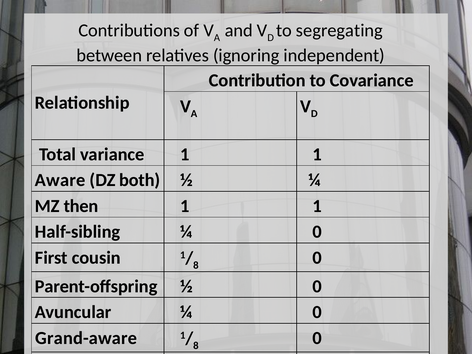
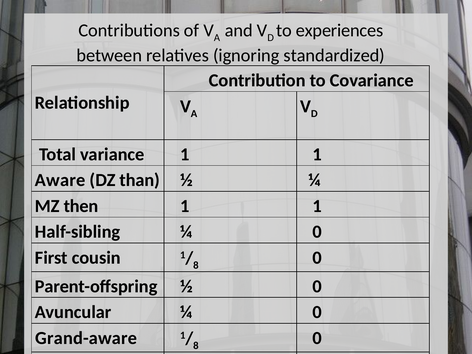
segregating: segregating -> experiences (340, 30)
independent: independent -> standardized (334, 55)
both: both -> than (140, 180)
